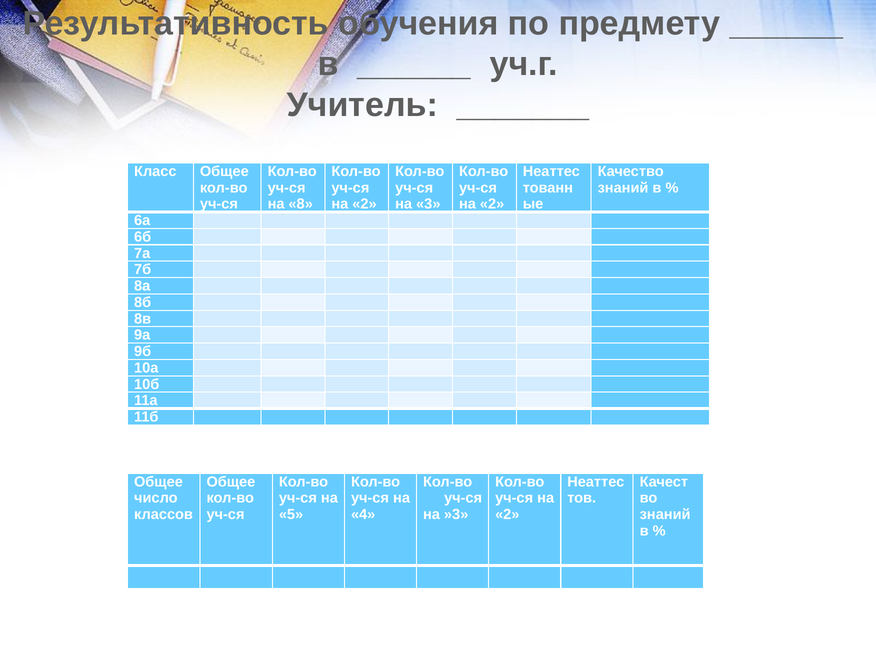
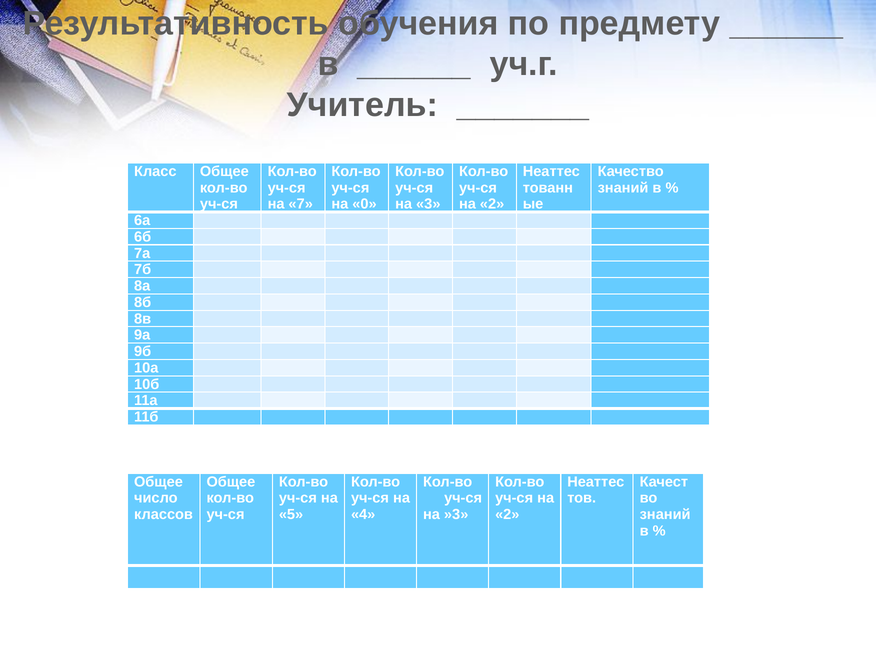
8: 8 -> 7 (301, 204)
2: 2 -> 0 (364, 204)
